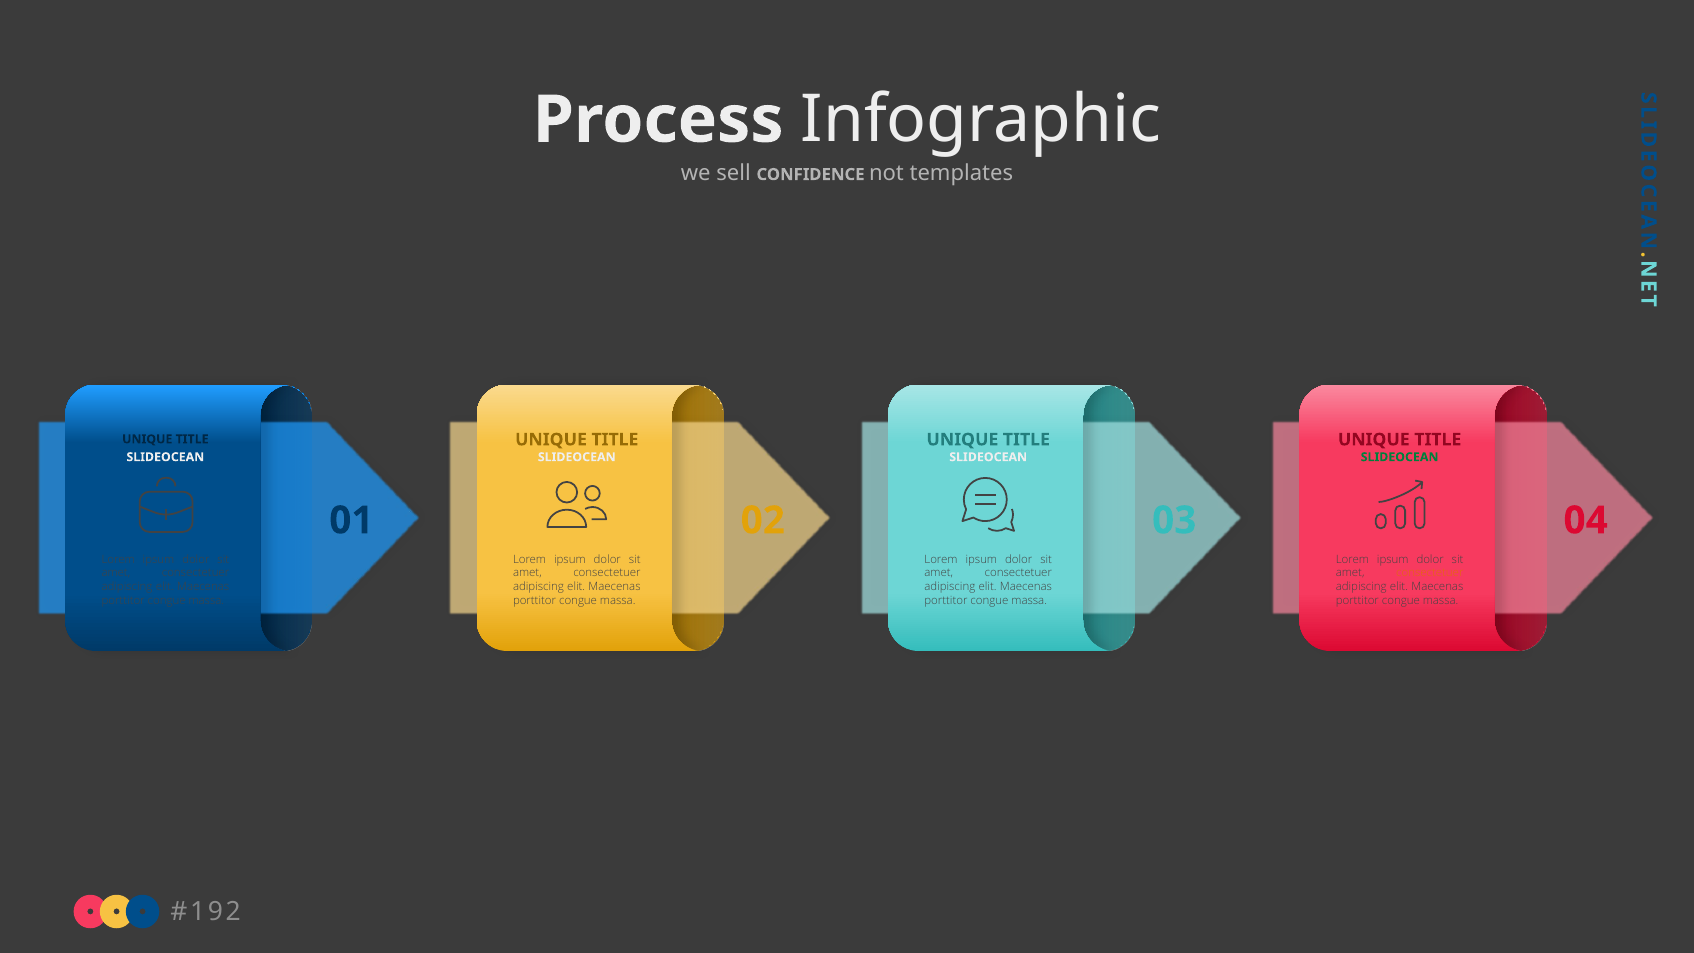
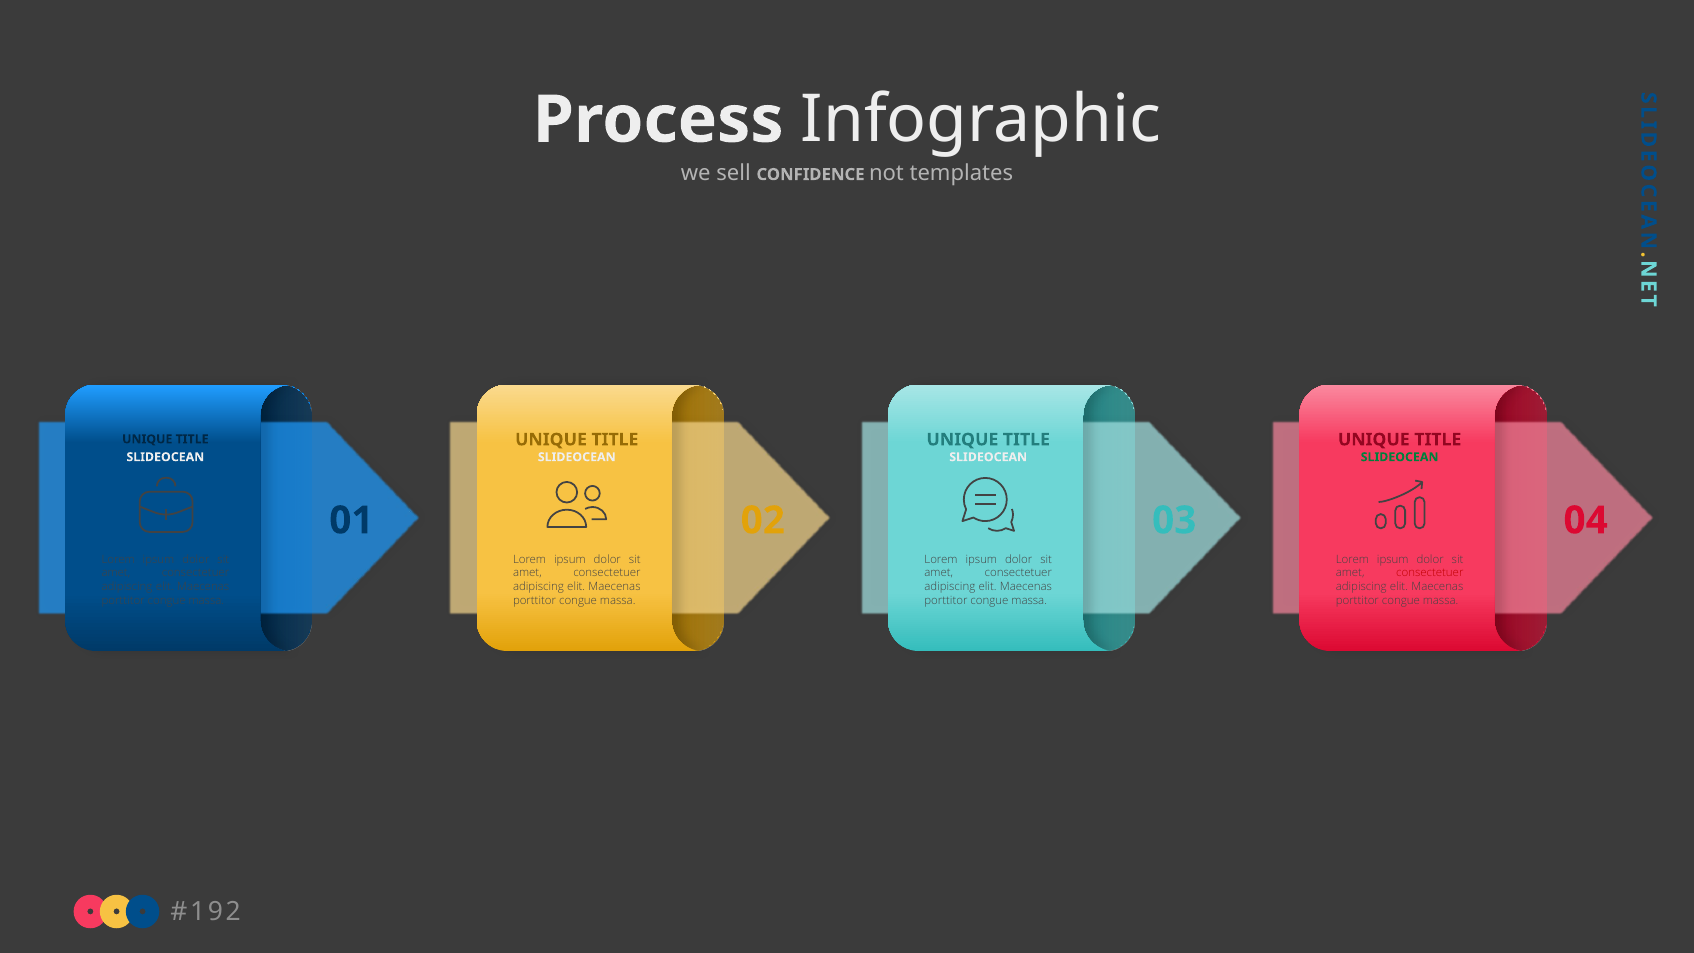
consectetuer colour: orange -> red (1430, 573)
